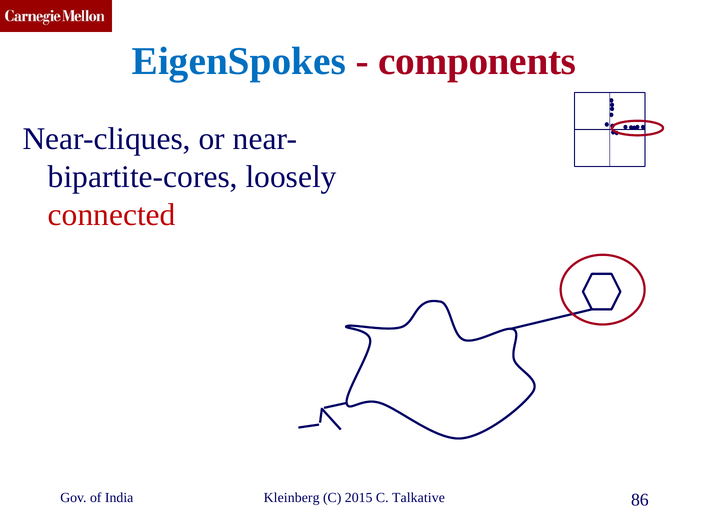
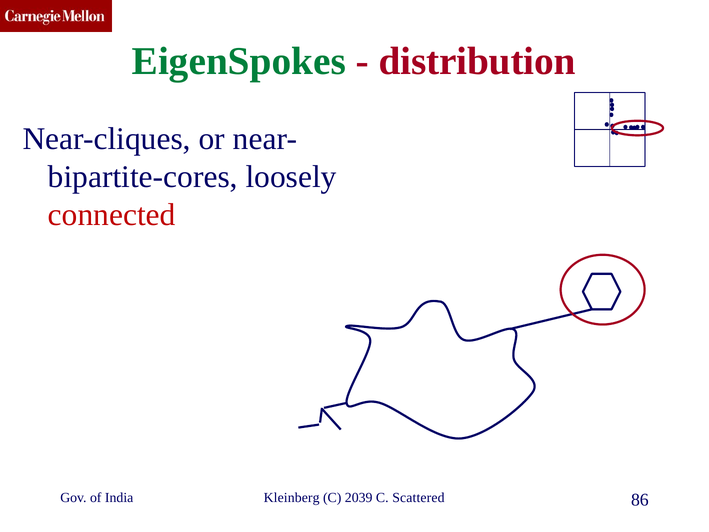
EigenSpokes colour: blue -> green (239, 61)
components: components -> distribution (477, 61)
2015: 2015 -> 2039 (359, 497)
Talkative: Talkative -> Scattered (418, 497)
